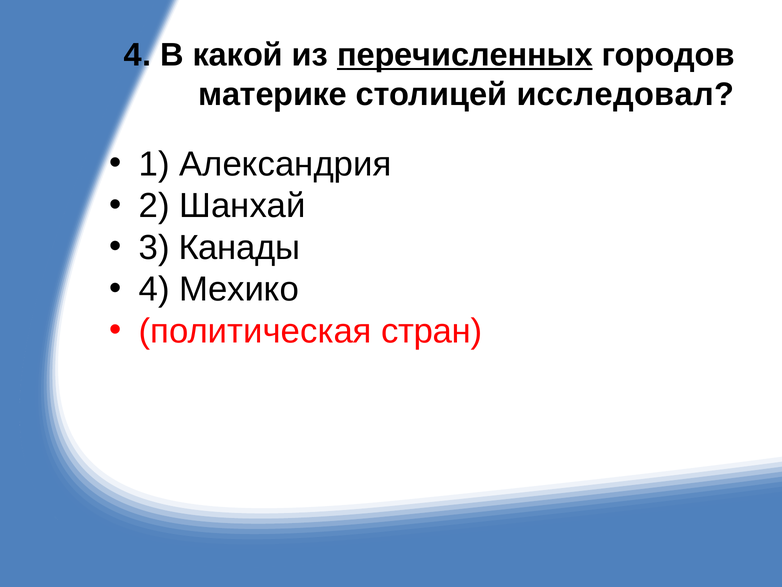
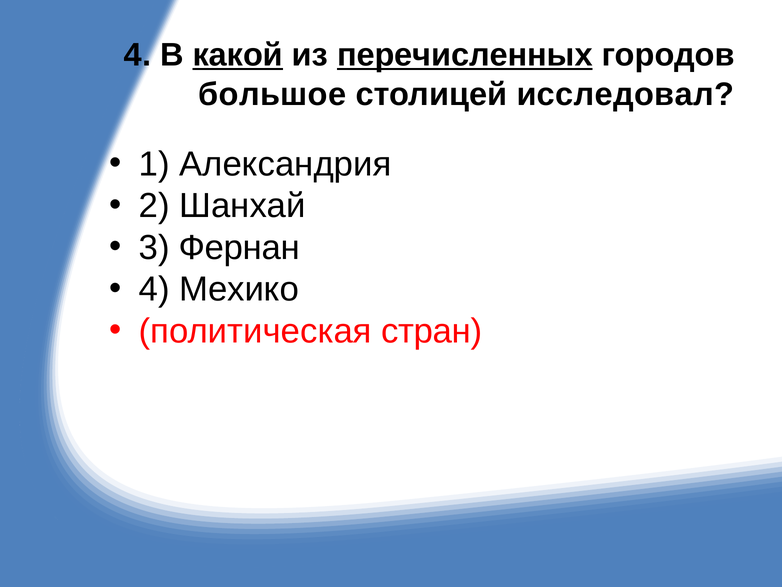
какой underline: none -> present (238, 55)
материке: материке -> большое (272, 94)
Канады: Канады -> Фернан (239, 247)
